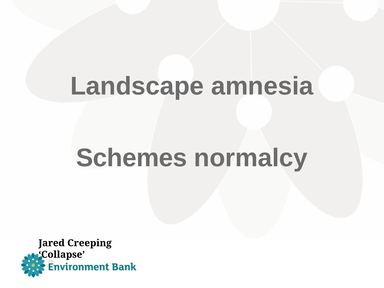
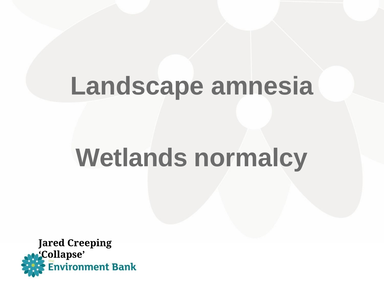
Schemes: Schemes -> Wetlands (132, 158)
